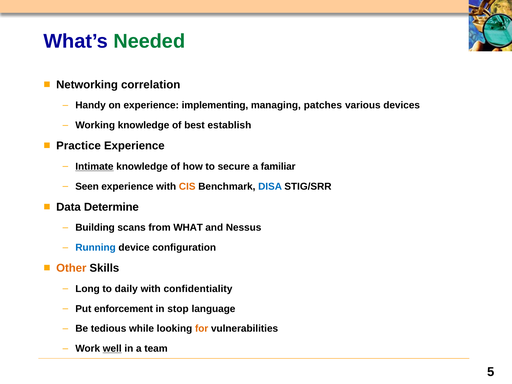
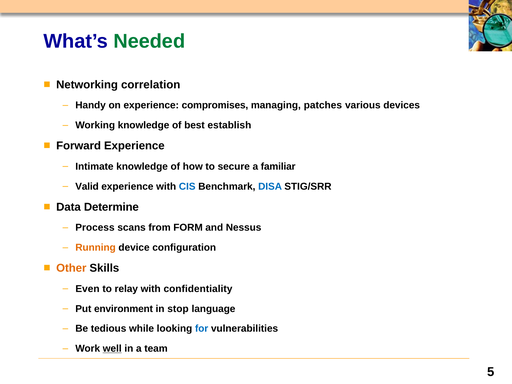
implementing: implementing -> compromises (215, 105)
Practice: Practice -> Forward (79, 146)
Intimate underline: present -> none (94, 167)
Seen: Seen -> Valid (87, 186)
CIS colour: orange -> blue (187, 186)
Building: Building -> Process (95, 228)
WHAT: WHAT -> FORM (188, 228)
Running colour: blue -> orange (96, 248)
Long: Long -> Even (87, 289)
daily: daily -> relay (126, 289)
enforcement: enforcement -> environment (124, 309)
for colour: orange -> blue (202, 329)
